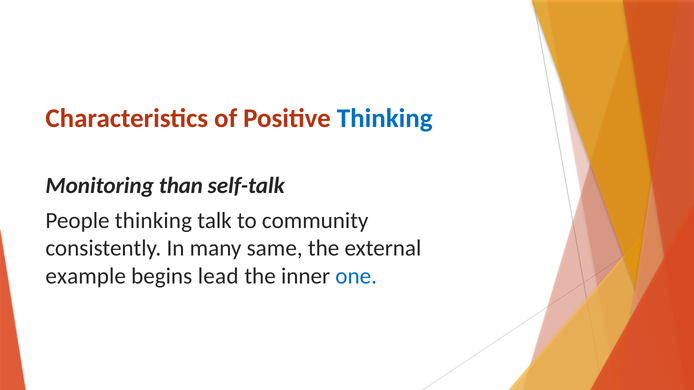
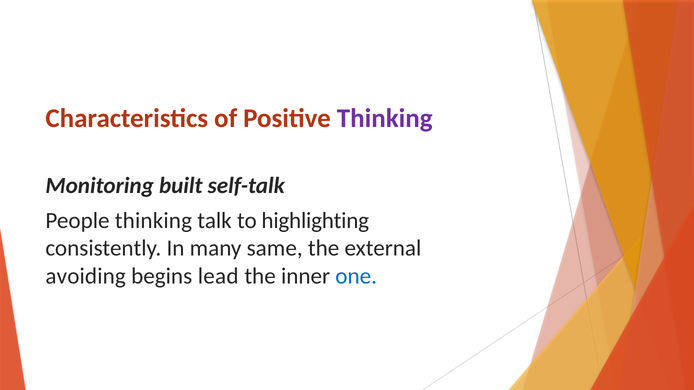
Thinking colour: blue -> purple (385, 118)
than: than -> built (181, 186)
community: community -> highlighting (315, 221)
example: example -> avoiding (86, 276)
